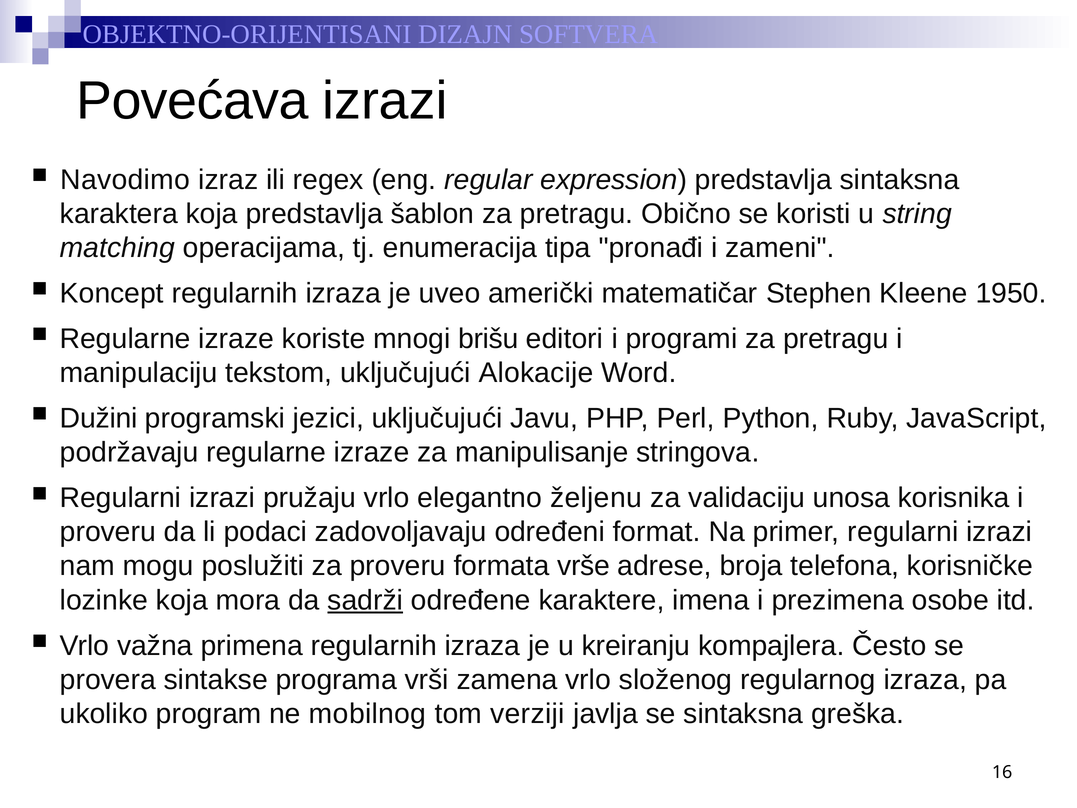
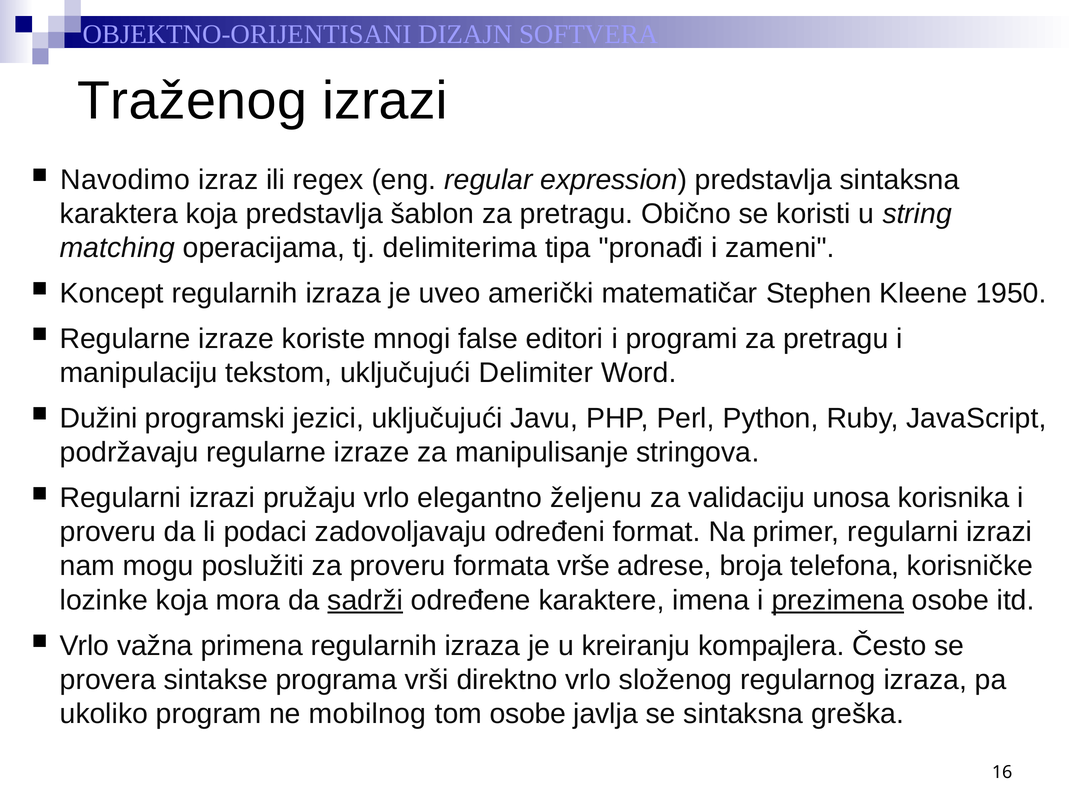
Povećava: Povećava -> Traženog (192, 101)
enumeracija: enumeracija -> delimiterima (460, 248)
brišu: brišu -> false (488, 339)
Alokacije: Alokacije -> Delimiter (536, 373)
prezimena underline: none -> present (838, 600)
zamena: zamena -> direktno (507, 680)
tom verziji: verziji -> osobe (528, 714)
